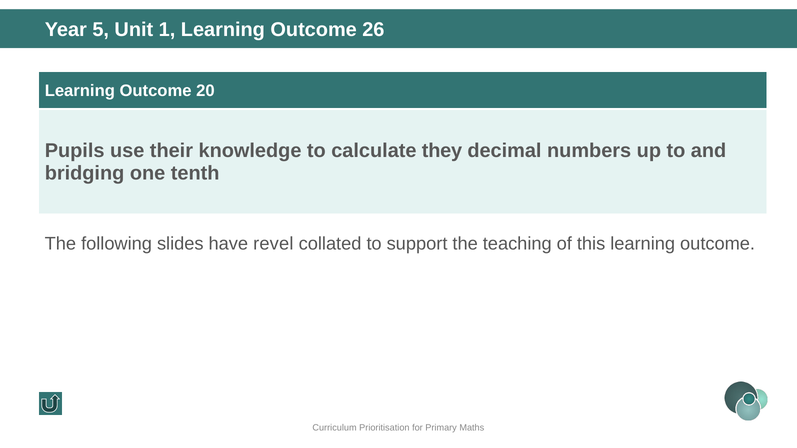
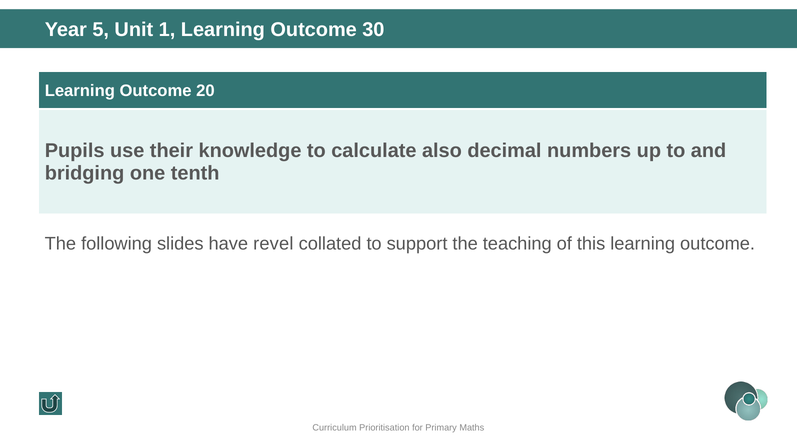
26: 26 -> 30 (373, 30)
they: they -> also (442, 151)
